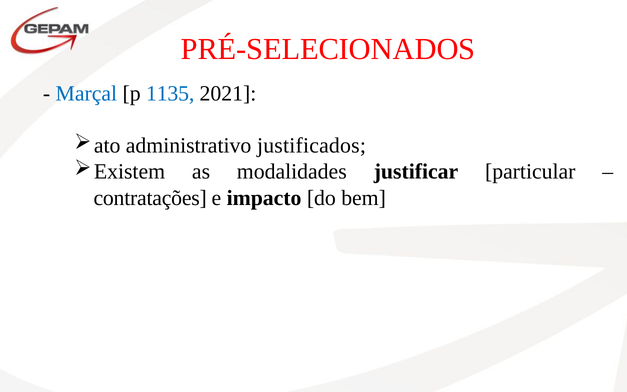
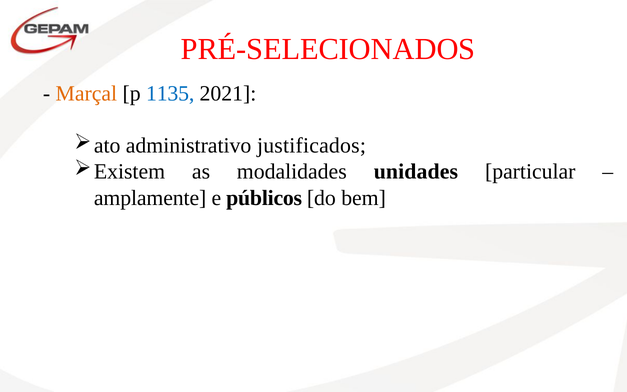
Marçal colour: blue -> orange (86, 93)
justificar: justificar -> unidades (416, 172)
contratações: contratações -> amplamente (150, 198)
impacto: impacto -> públicos (264, 198)
